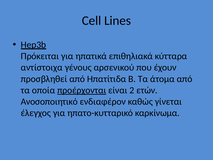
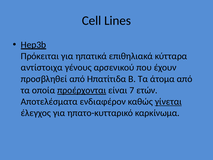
2: 2 -> 7 (132, 90)
Ανοσοποιητικό: Ανοσοποιητικό -> Αποτελέσματα (49, 101)
γίνεται underline: none -> present (168, 101)
